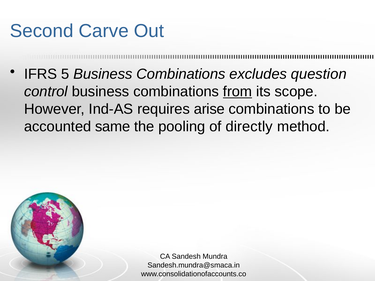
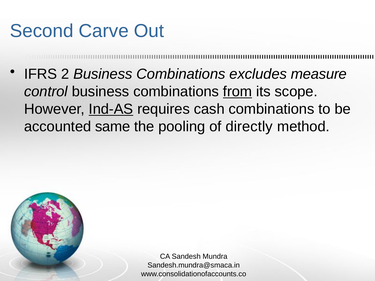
5: 5 -> 2 (65, 74)
question: question -> measure (319, 74)
Ind-AS underline: none -> present (111, 109)
arise: arise -> cash (209, 109)
